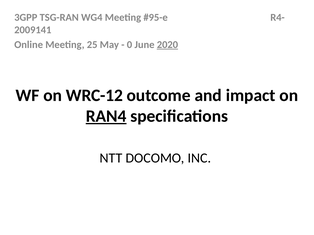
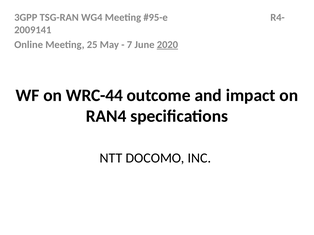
0: 0 -> 7 (129, 45)
WRC-12: WRC-12 -> WRC-44 (94, 95)
RAN4 underline: present -> none (106, 116)
